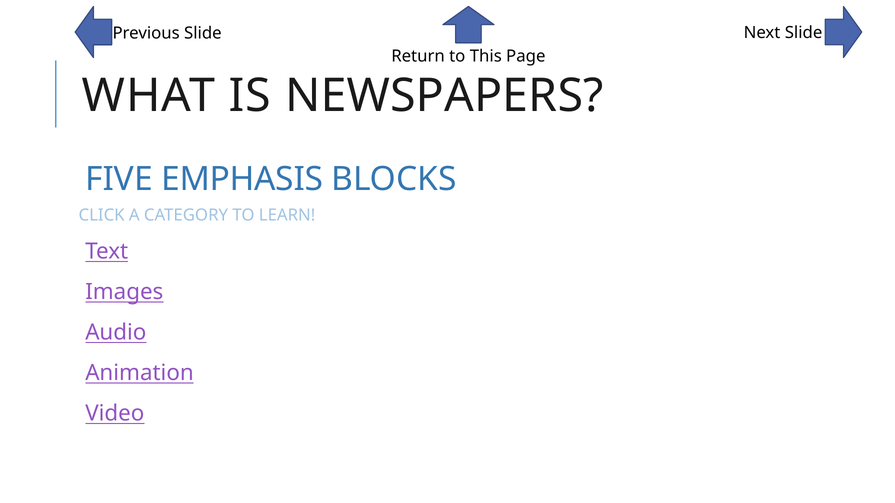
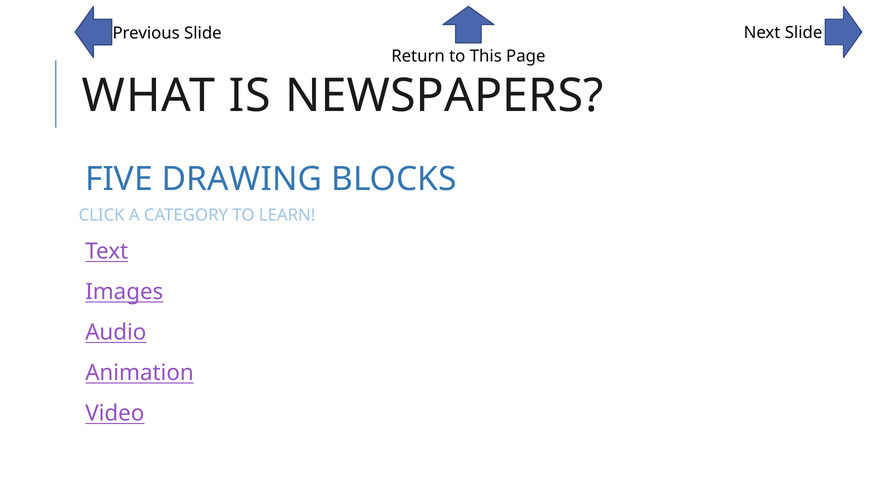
EMPHASIS: EMPHASIS -> DRAWING (242, 179)
